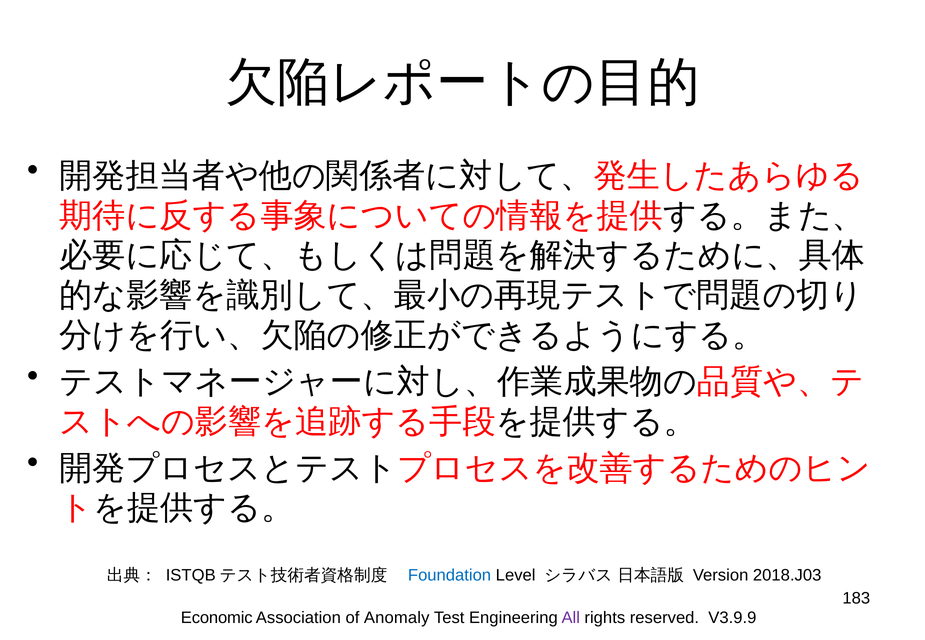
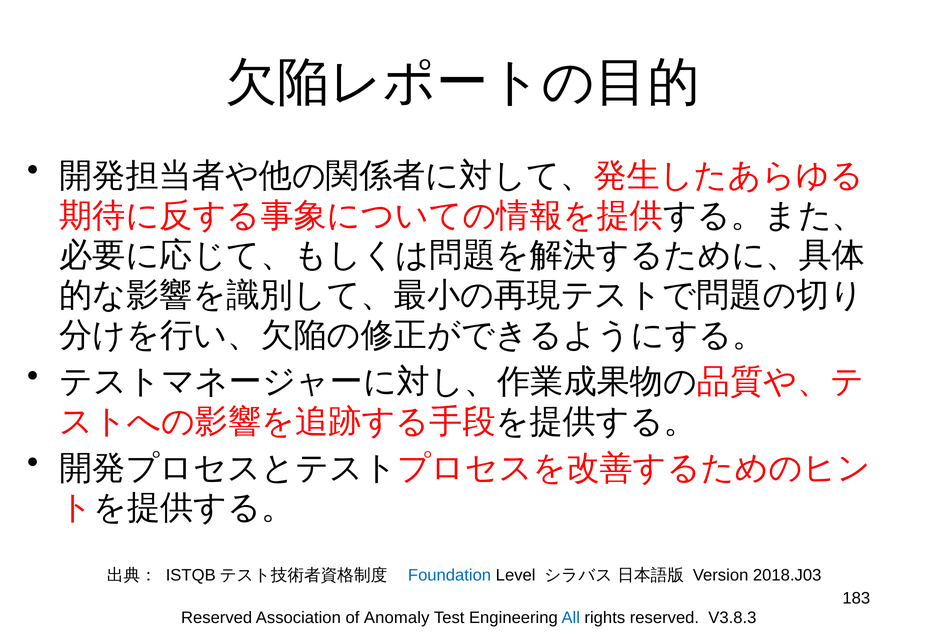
Economic: Economic -> Reserved (217, 618)
All colour: purple -> blue (571, 618)
V3.9.9: V3.9.9 -> V3.8.3 (732, 618)
